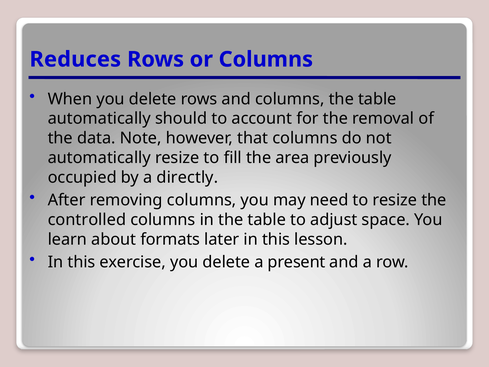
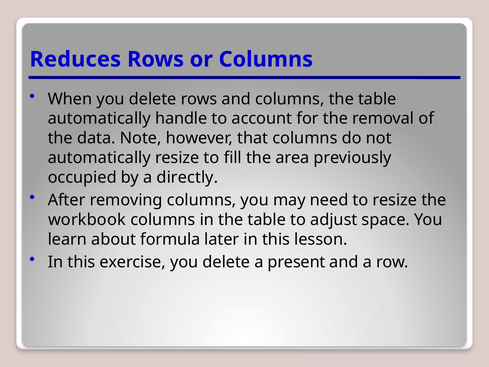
should: should -> handle (181, 119)
controlled: controlled -> workbook (87, 220)
formats: formats -> formula (170, 239)
